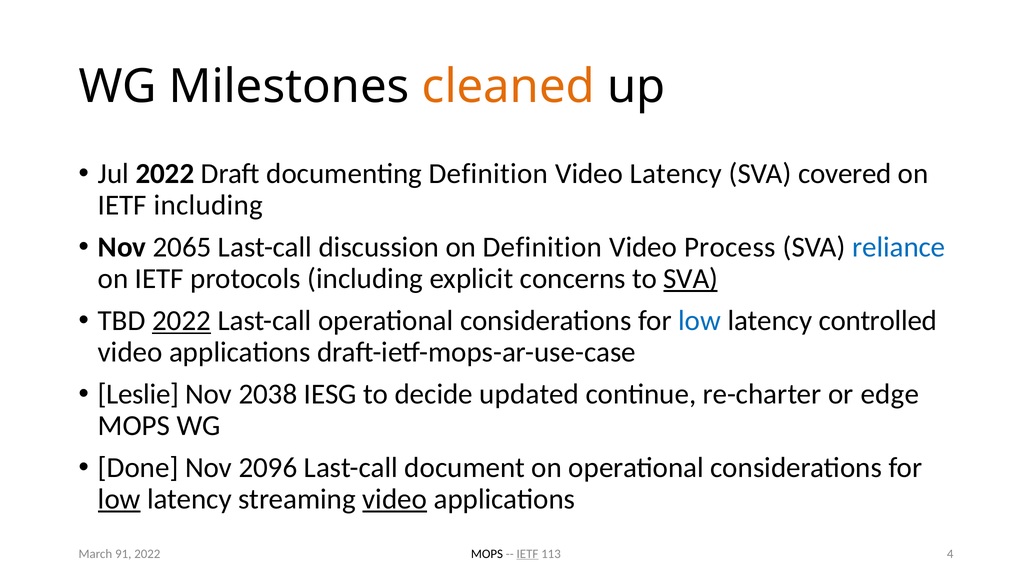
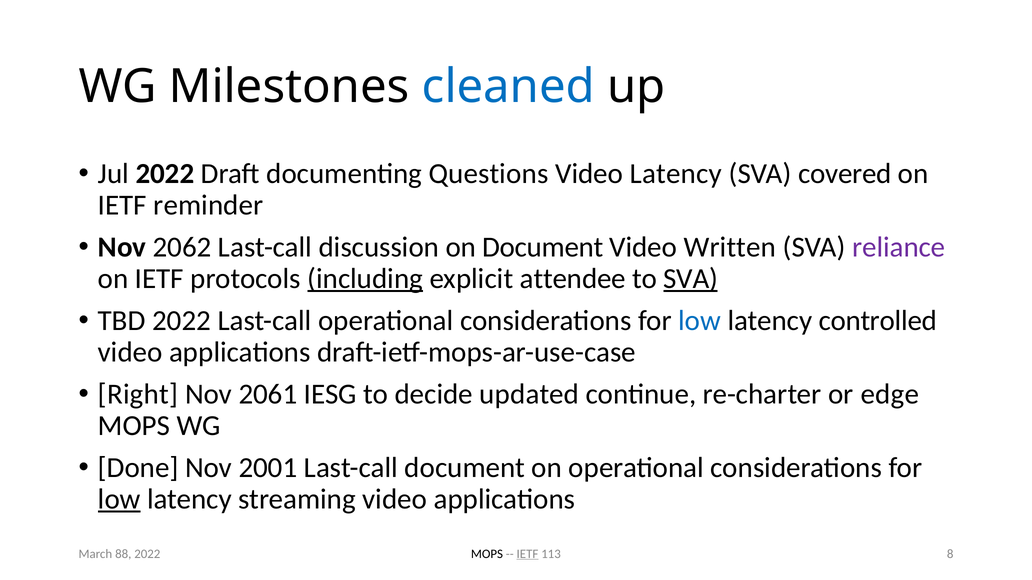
cleaned colour: orange -> blue (508, 87)
documenting Definition: Definition -> Questions (489, 174)
IETF including: including -> reminder (208, 205)
2065: 2065 -> 2062 (182, 247)
on Definition: Definition -> Document (543, 247)
Process: Process -> Written (730, 247)
reliance colour: blue -> purple (899, 247)
including underline: none -> present (365, 279)
concerns: concerns -> attendee (573, 279)
2022 underline: present -> none (182, 321)
Leslie: Leslie -> Right (138, 394)
2038: 2038 -> 2061 (268, 394)
2096: 2096 -> 2001 (268, 468)
video underline: present -> none (395, 499)
4: 4 -> 8 (950, 554)
91: 91 -> 88 (123, 554)
